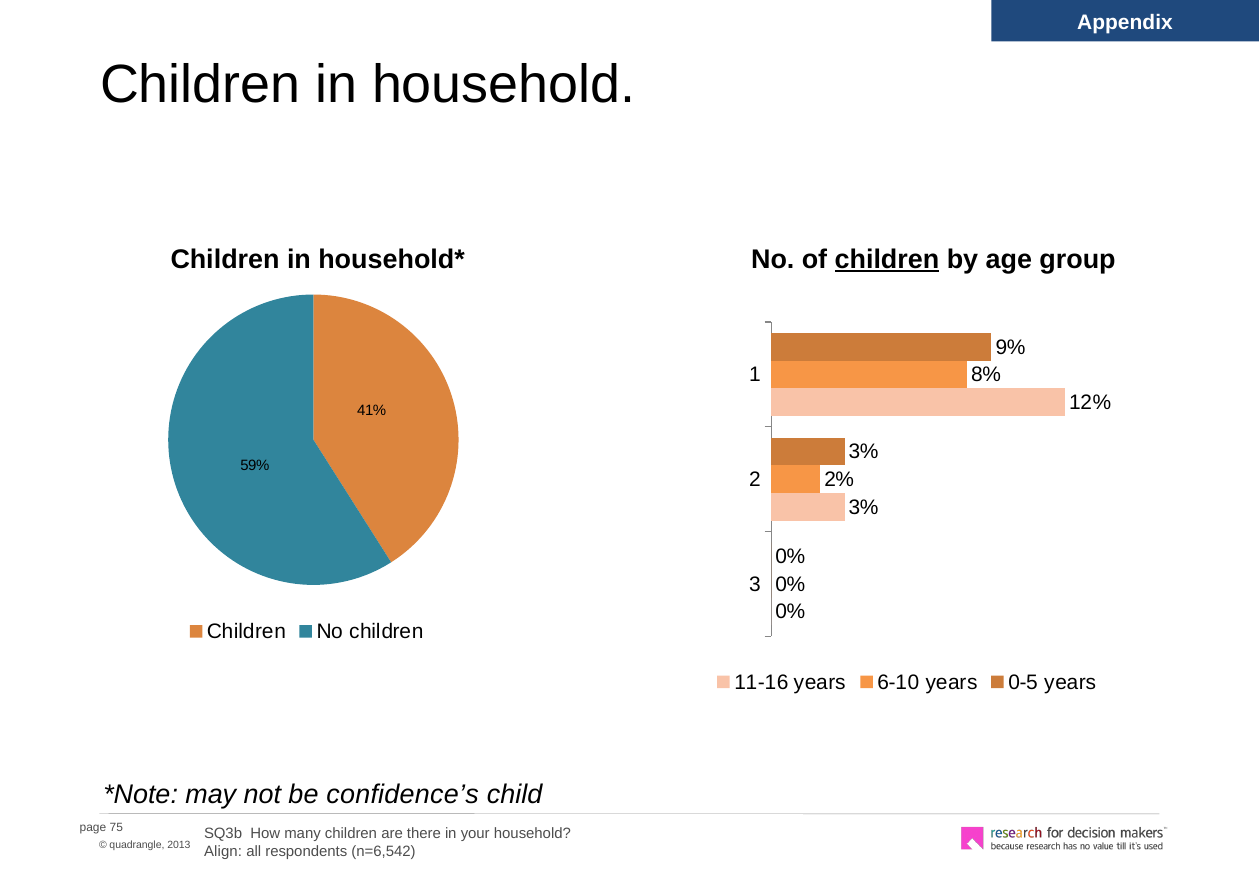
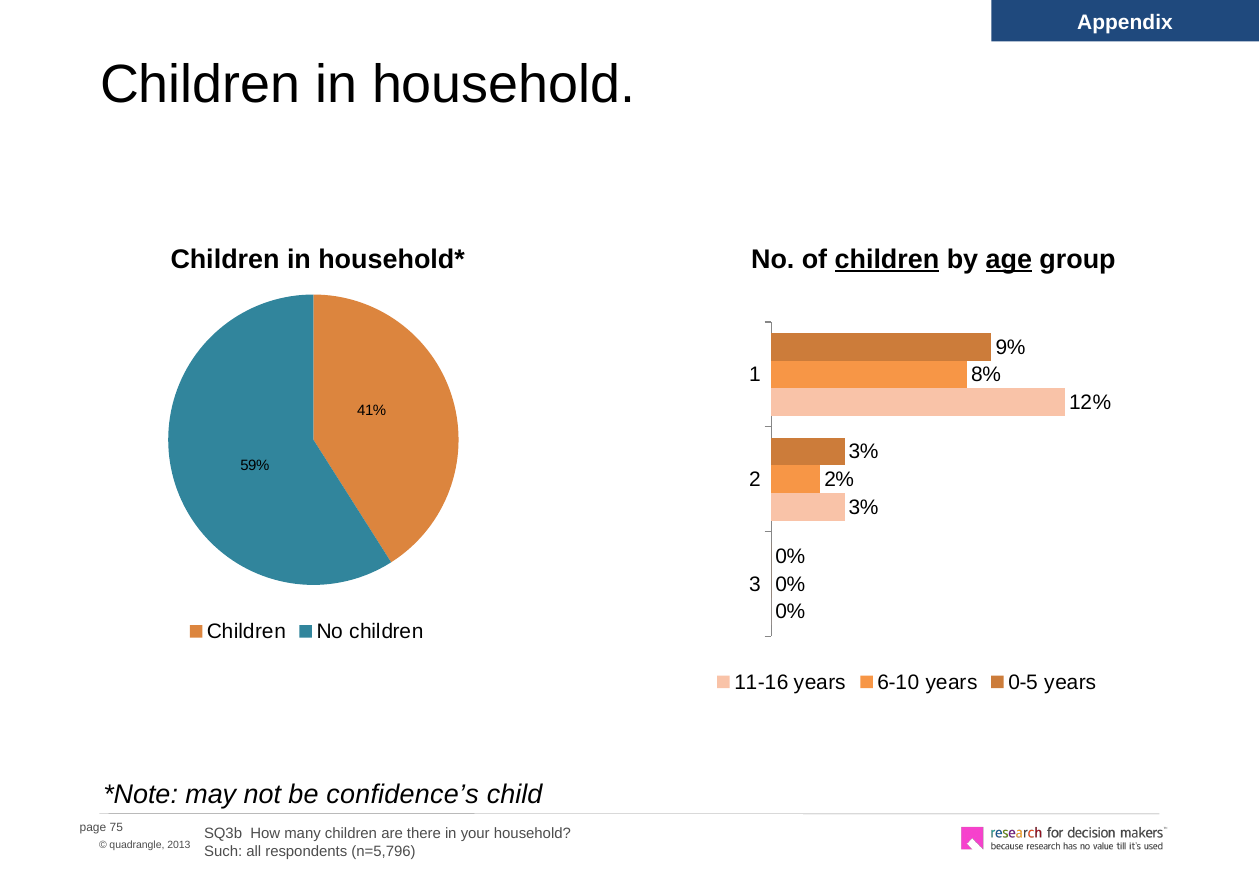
age underline: none -> present (1009, 259)
Align: Align -> Such (223, 851)
n=6,542: n=6,542 -> n=5,796 (384, 851)
